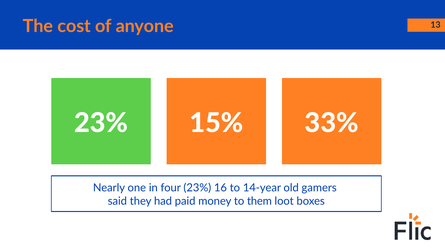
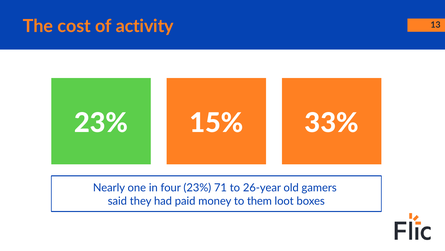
anyone: anyone -> activity (145, 26)
16: 16 -> 71 (220, 187)
14-year: 14-year -> 26-year (262, 187)
